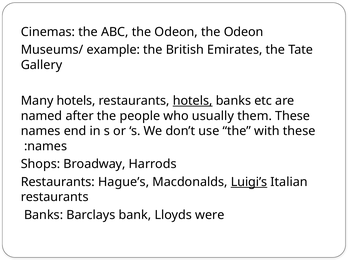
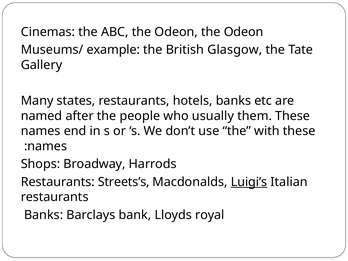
Emirates: Emirates -> Glasgow (235, 50)
Many hotels: hotels -> states (76, 101)
hotels underline: present -> none (193, 101)
Hague’s: Hague’s -> Streets’s (124, 182)
were: were -> royal (210, 215)
